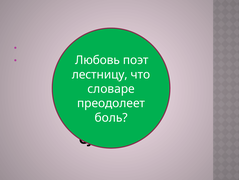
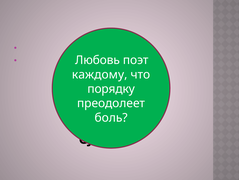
лестницу: лестницу -> каждому (100, 74)
словаре: словаре -> порядку (111, 89)
